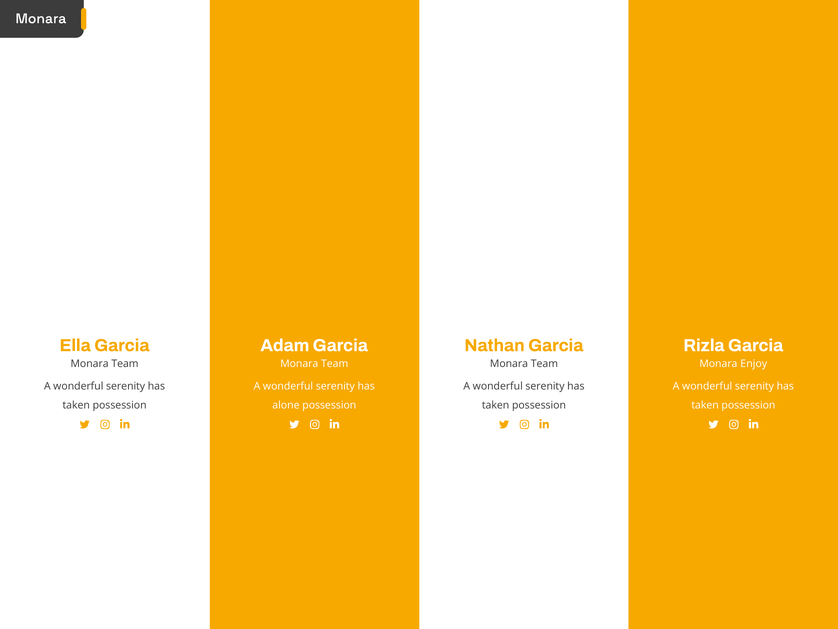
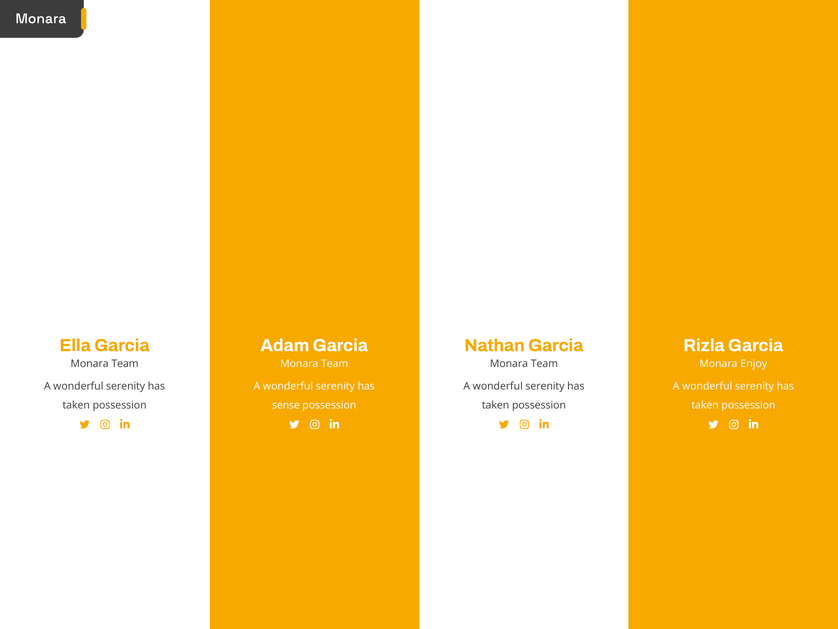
alone: alone -> sense (286, 405)
